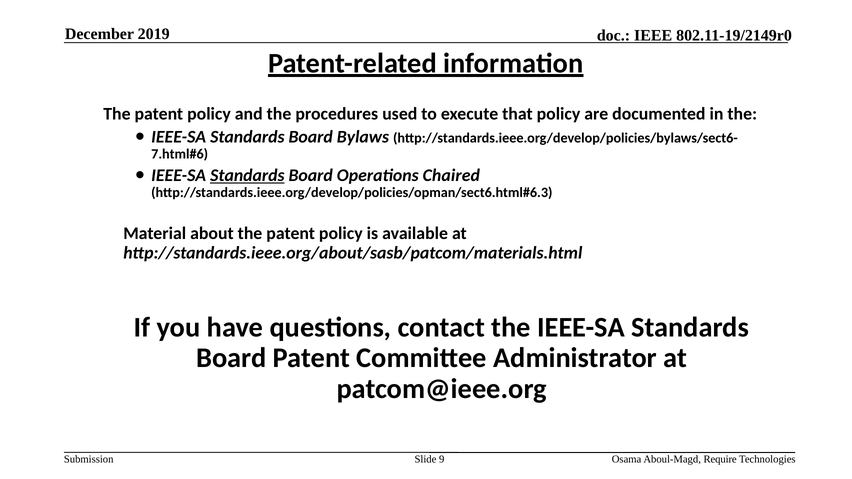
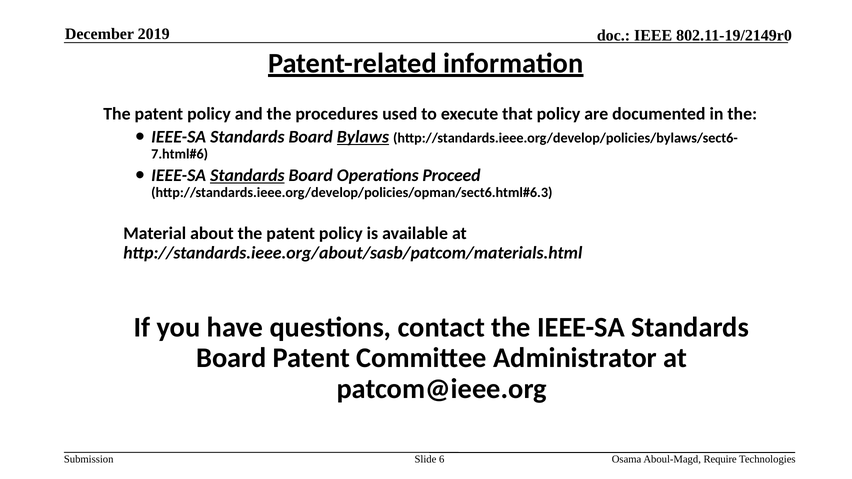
Bylaws underline: none -> present (363, 137)
Chaired: Chaired -> Proceed (451, 176)
9: 9 -> 6 (442, 460)
